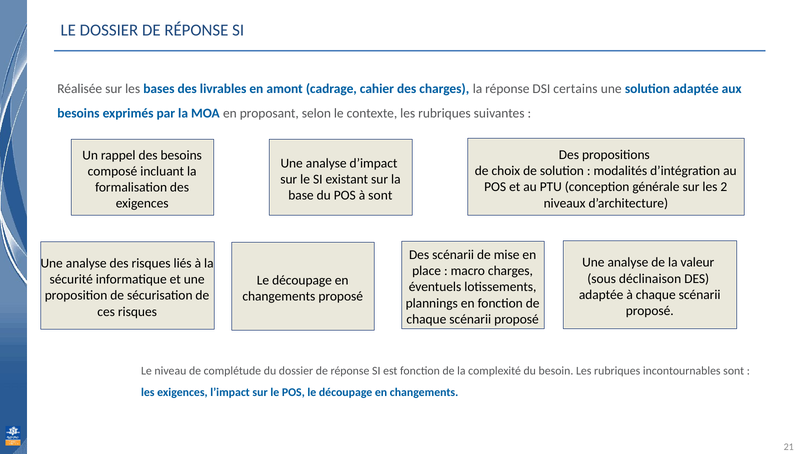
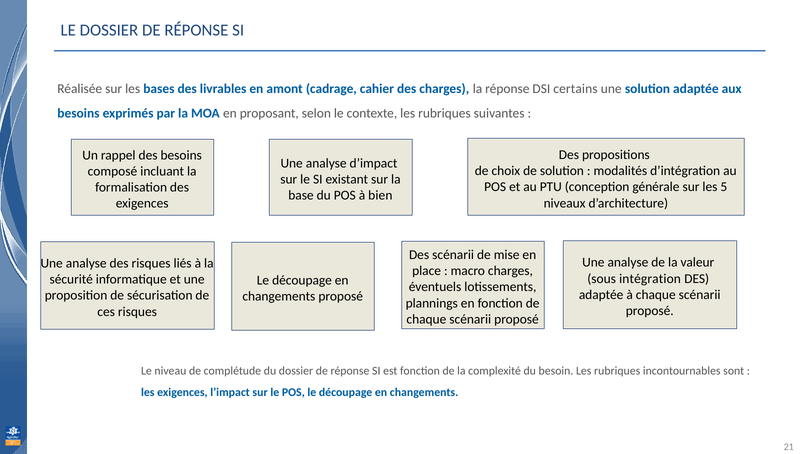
2: 2 -> 5 (724, 187)
à sont: sont -> bien (380, 195)
déclinaison: déclinaison -> intégration (650, 279)
